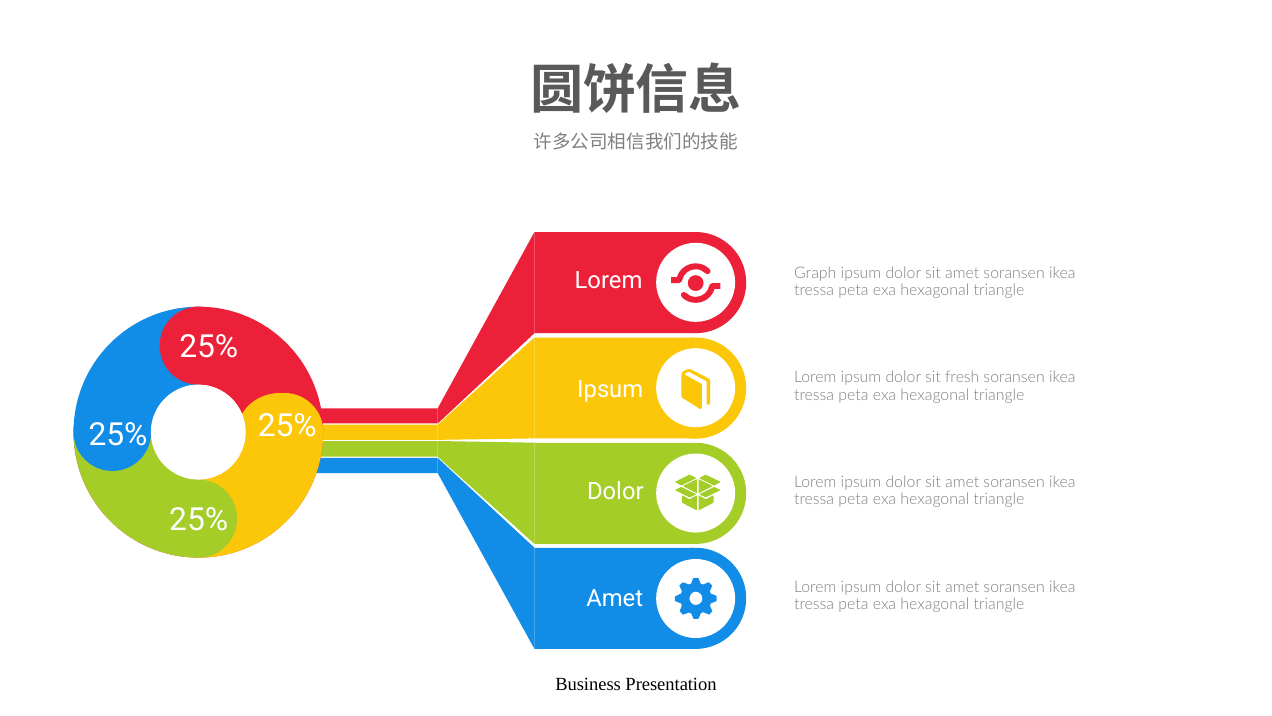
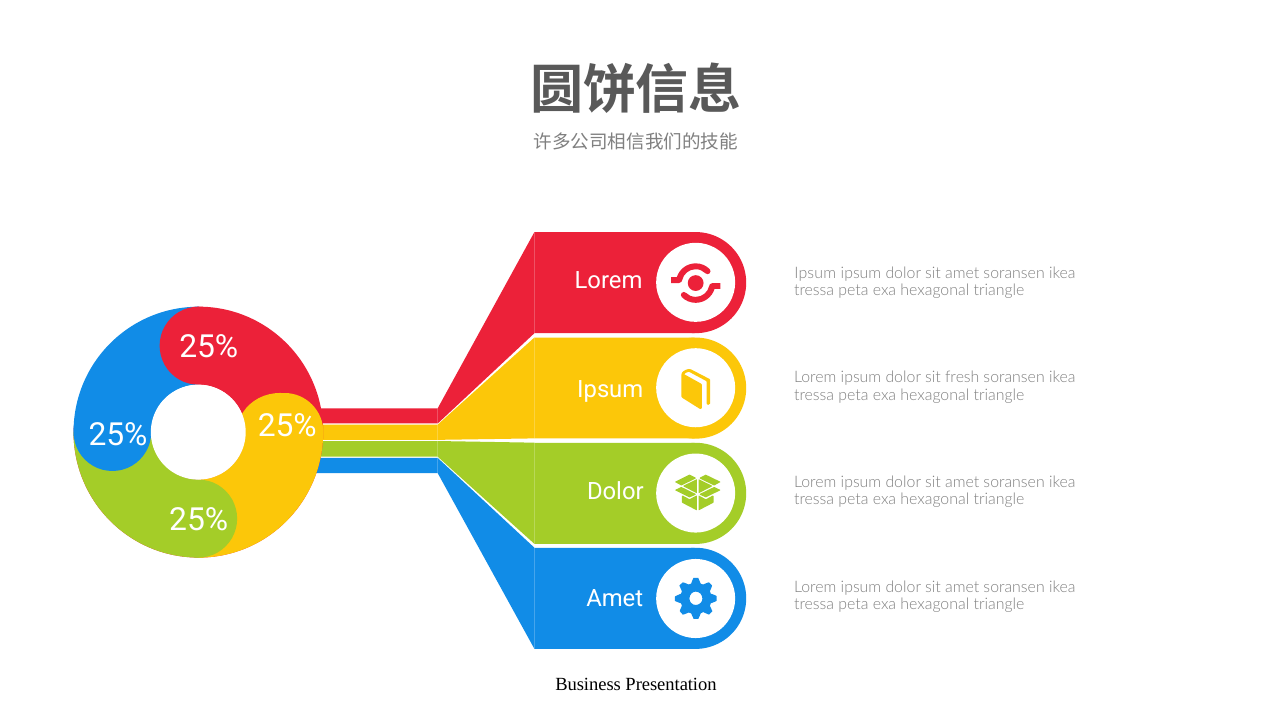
Graph: Graph -> Ipsum (815, 273)
